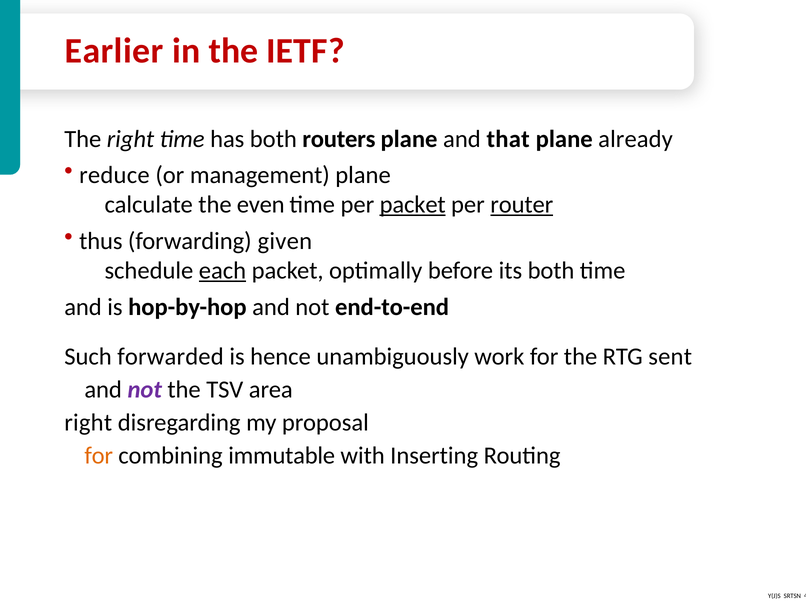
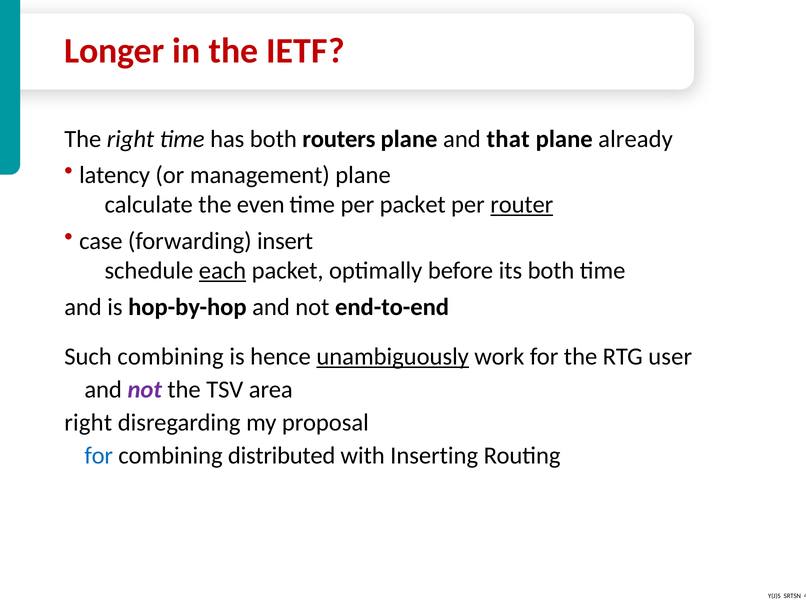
Earlier: Earlier -> Longer (114, 51)
reduce: reduce -> latency (115, 175)
packet underline: present -> none (413, 205)
thus: thus -> case (101, 241)
given: given -> insert (285, 241)
Such forwarded: forwarded -> combining (170, 356)
unambiguously underline: none -> present (393, 356)
sent: sent -> user (670, 356)
for colour: orange -> blue (99, 455)
immutable: immutable -> distributed (282, 455)
